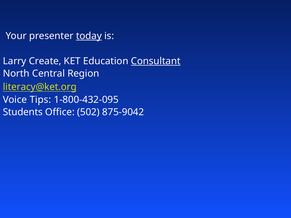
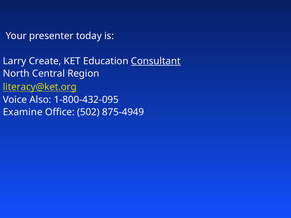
today underline: present -> none (89, 36)
Tips: Tips -> Also (40, 100)
Students: Students -> Examine (23, 112)
875-9042: 875-9042 -> 875-4949 (123, 112)
